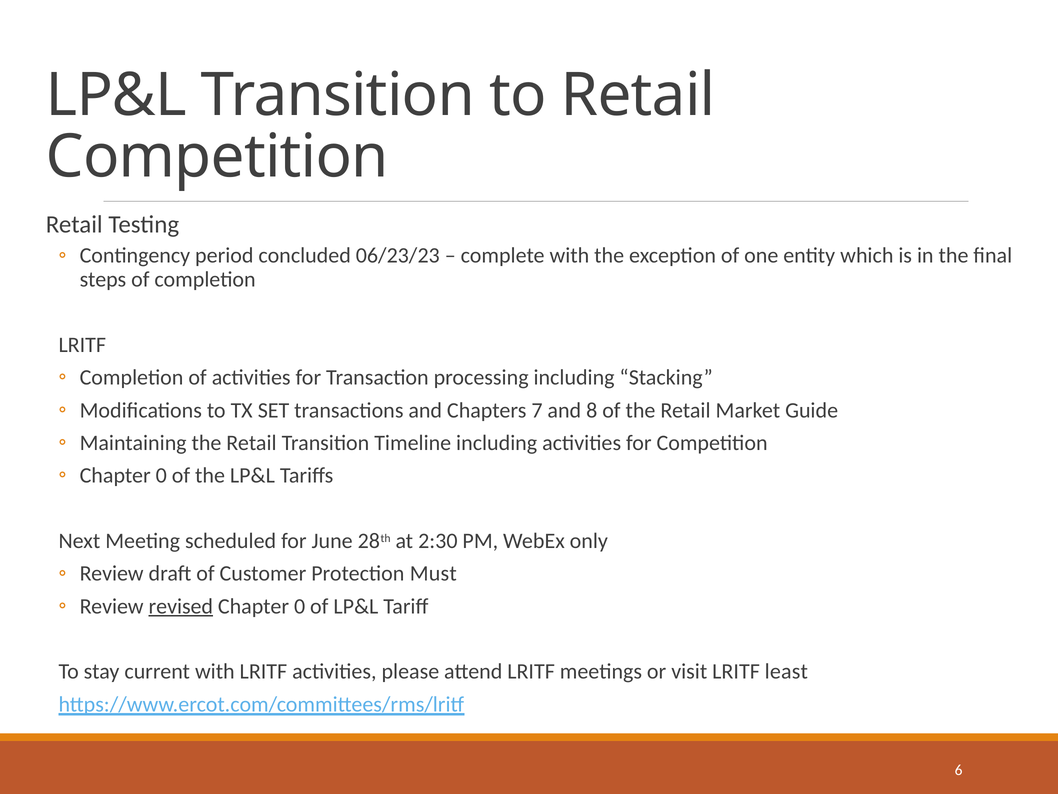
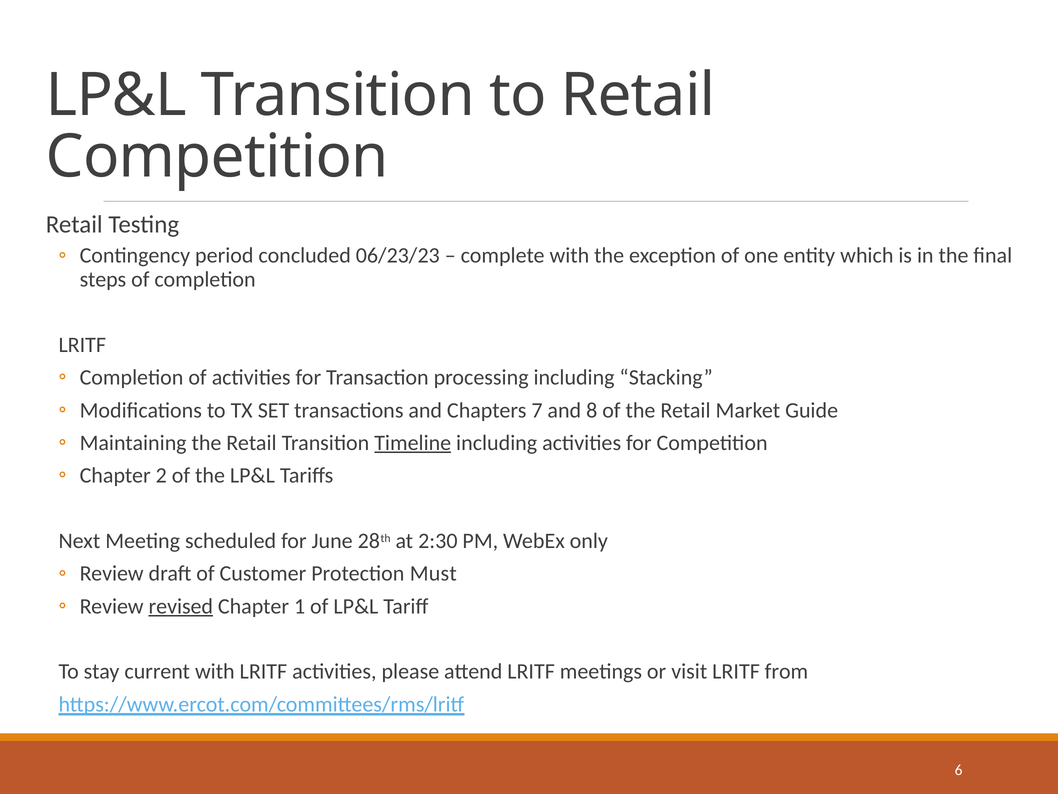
Timeline underline: none -> present (413, 443)
0: 0 -> 2 (161, 475)
0: 0 -> 1 (300, 606)
least: least -> from (786, 671)
